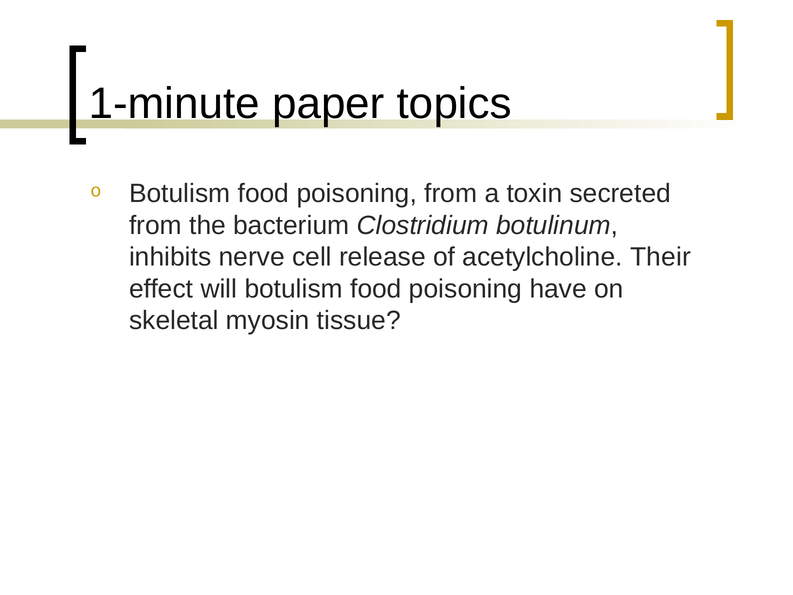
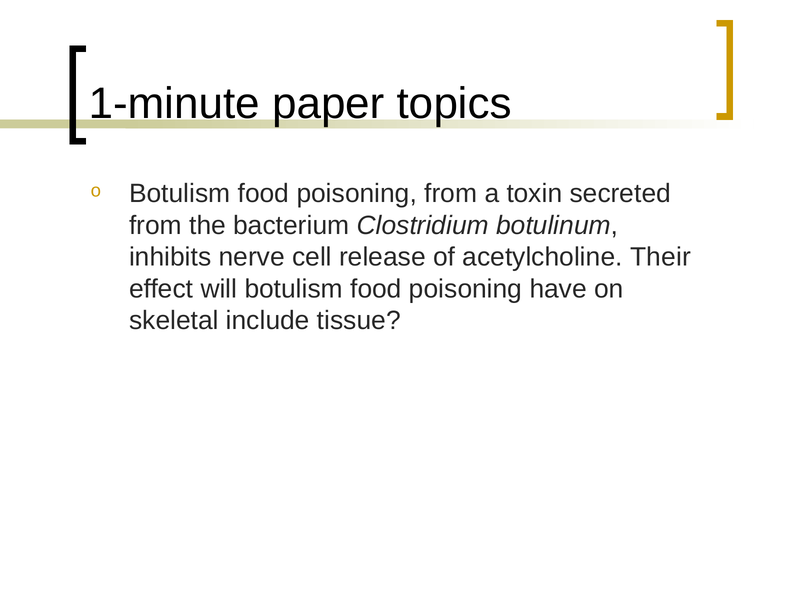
myosin: myosin -> include (268, 320)
